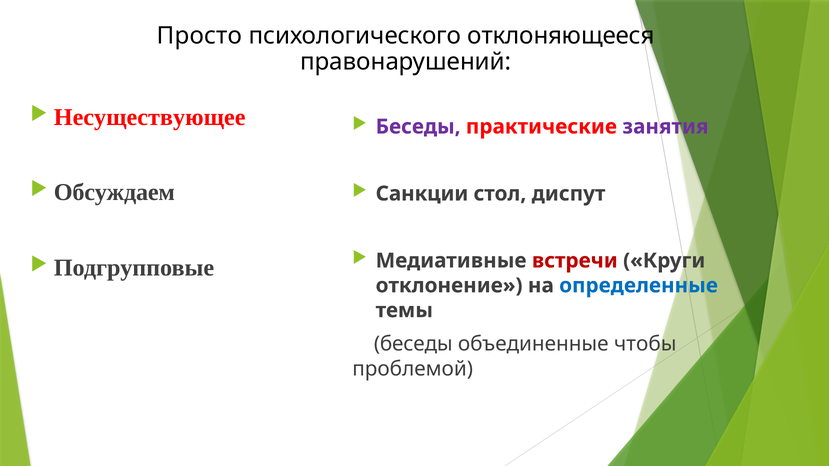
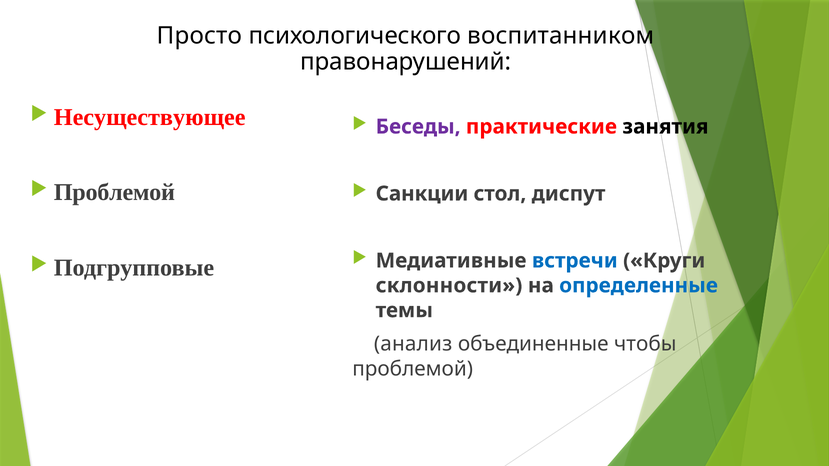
отклоняющееся: отклоняющееся -> воспитанником (561, 36)
занятия colour: purple -> black (665, 127)
Обсуждаем: Обсуждаем -> Проблемой (114, 193)
встречи colour: red -> blue (575, 261)
отклонение: отклонение -> склонности (449, 286)
беседы: беседы -> анализ (413, 344)
